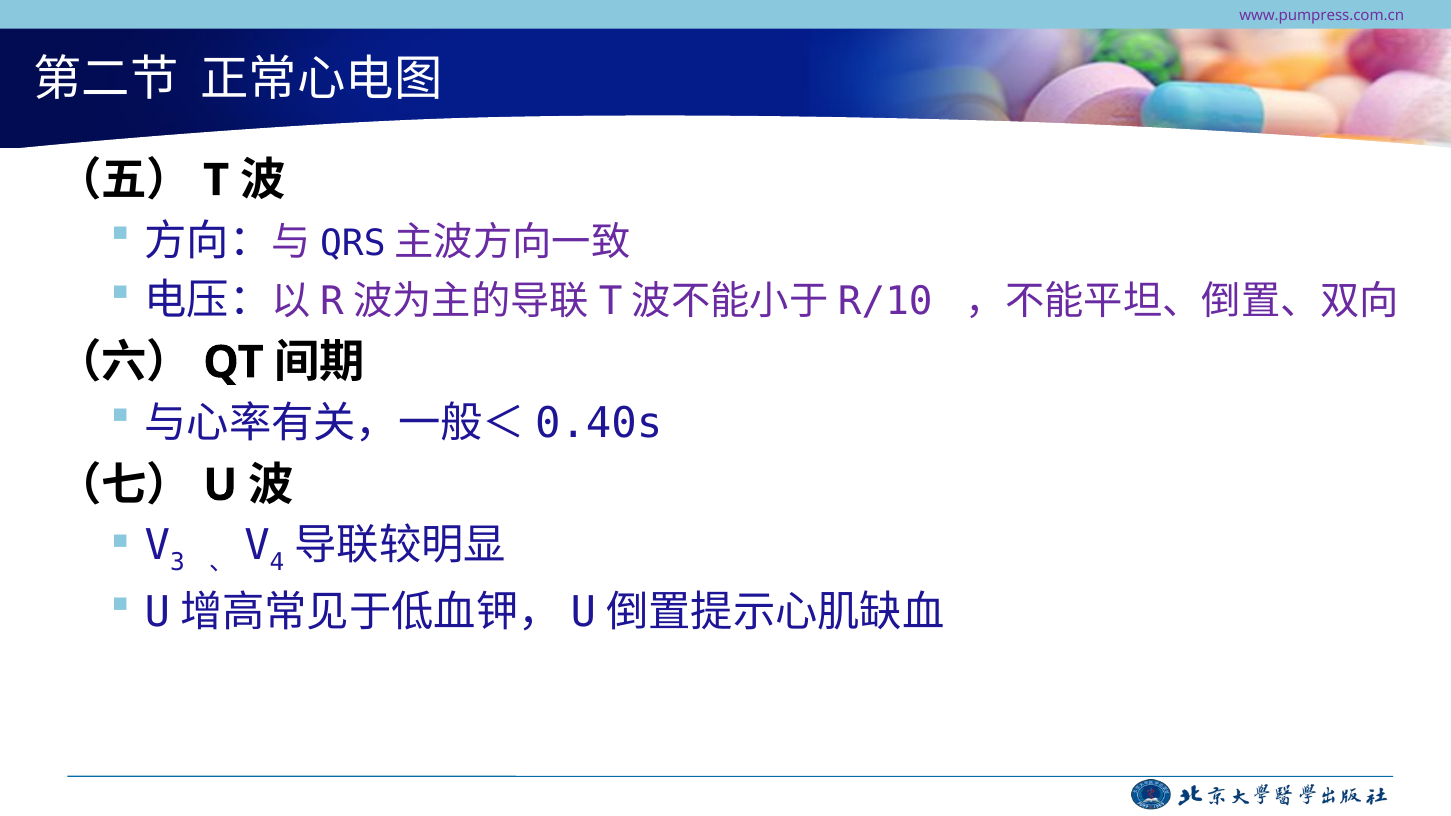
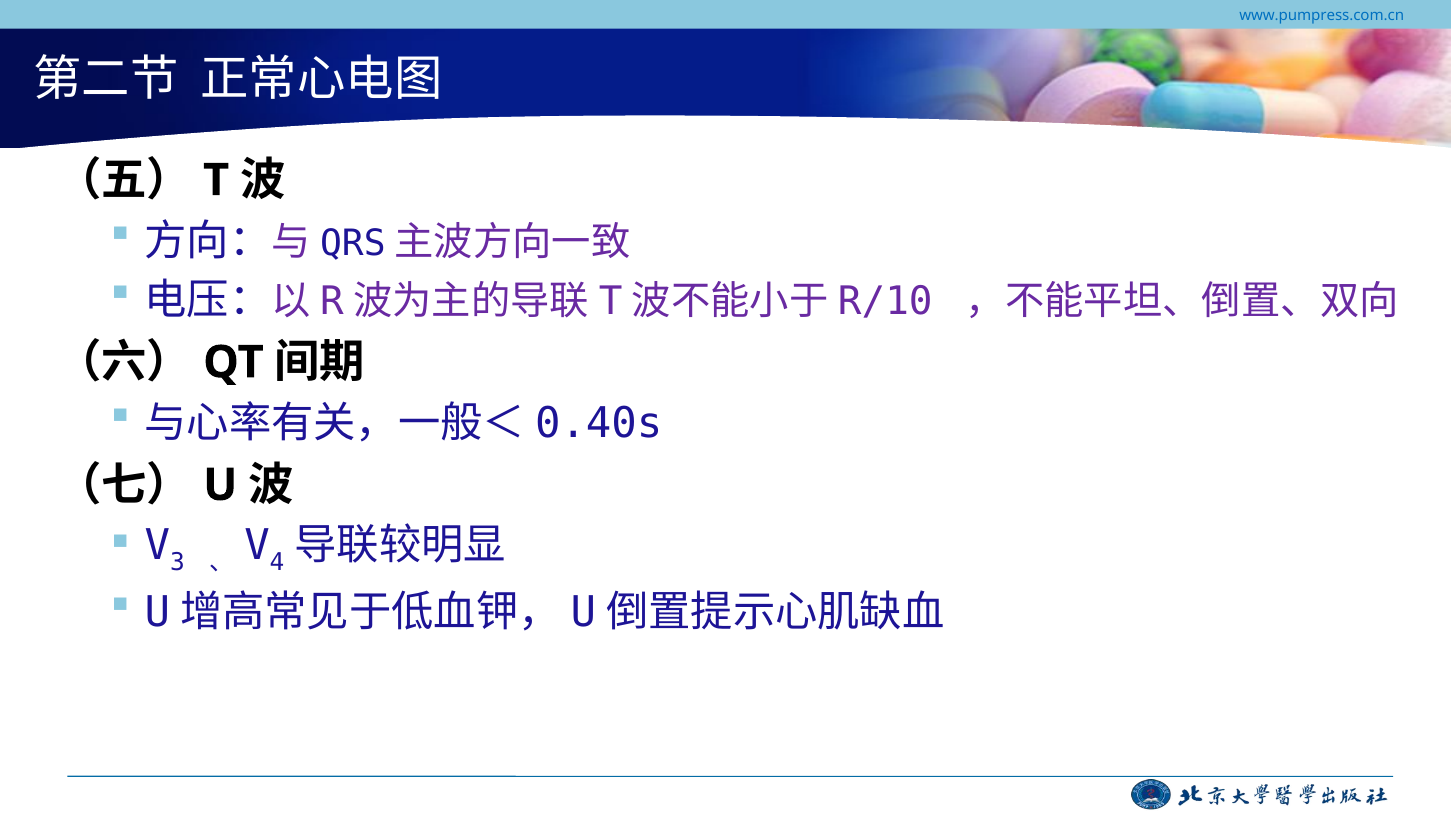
www.pumpress.com.cn colour: purple -> blue (1322, 16)
